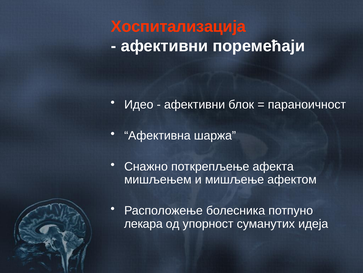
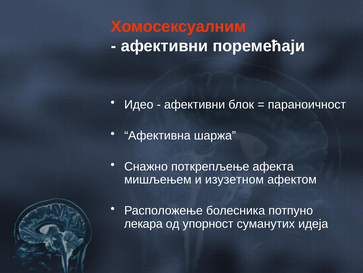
Хоспитализација: Хоспитализација -> Хомосексуалним (178, 27)
мишљење: мишљење -> изузетном (234, 179)
